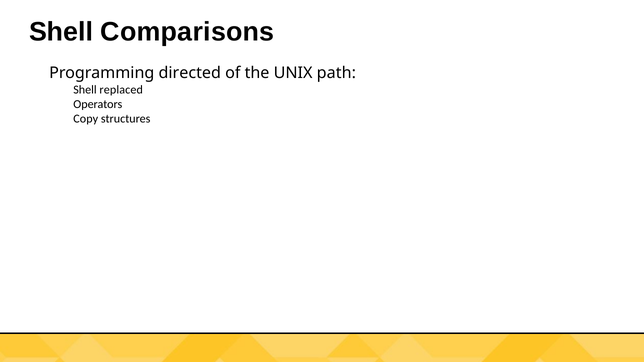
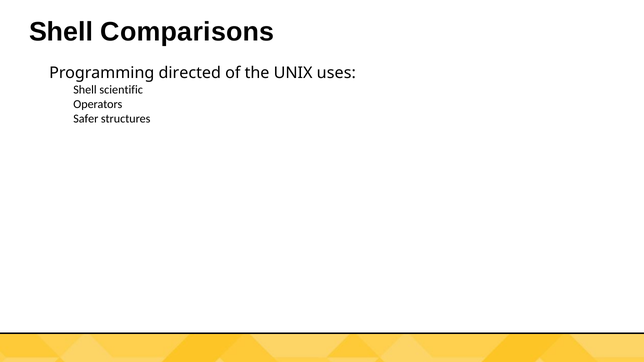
path: path -> uses (336, 73)
replaced: replaced -> scientific (121, 90)
Copy: Copy -> Safer (86, 119)
